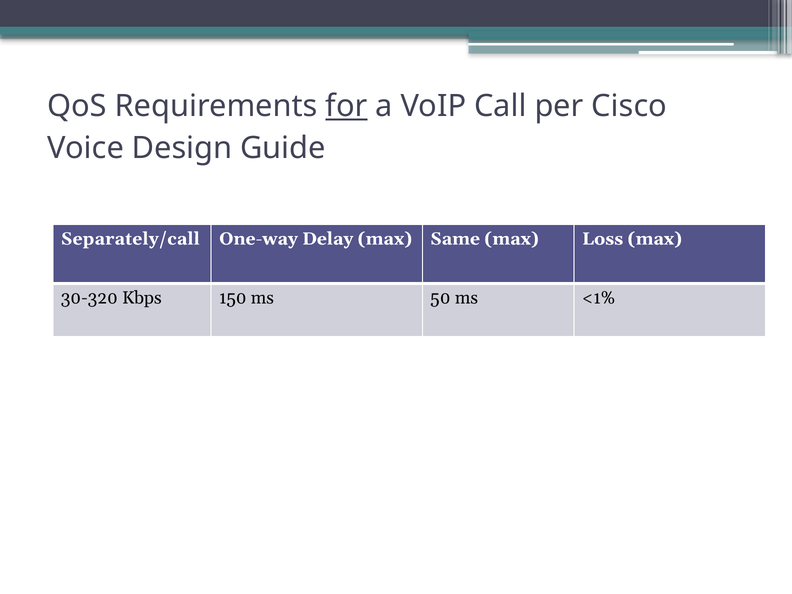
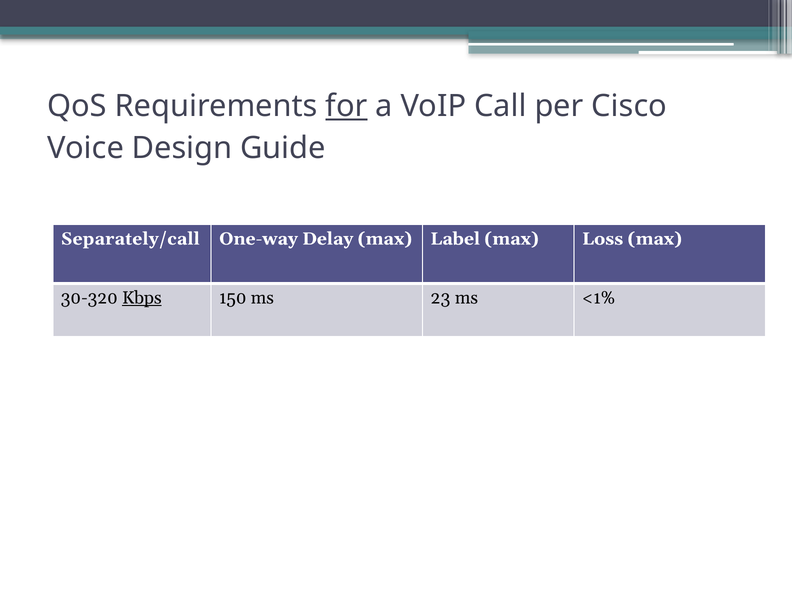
Same: Same -> Label (455, 239)
Kbps underline: none -> present (142, 298)
50: 50 -> 23 (440, 298)
